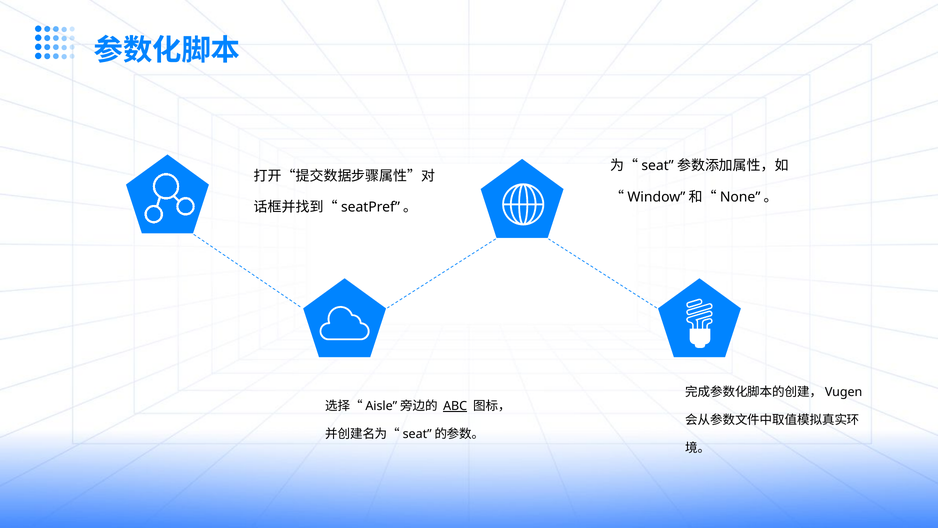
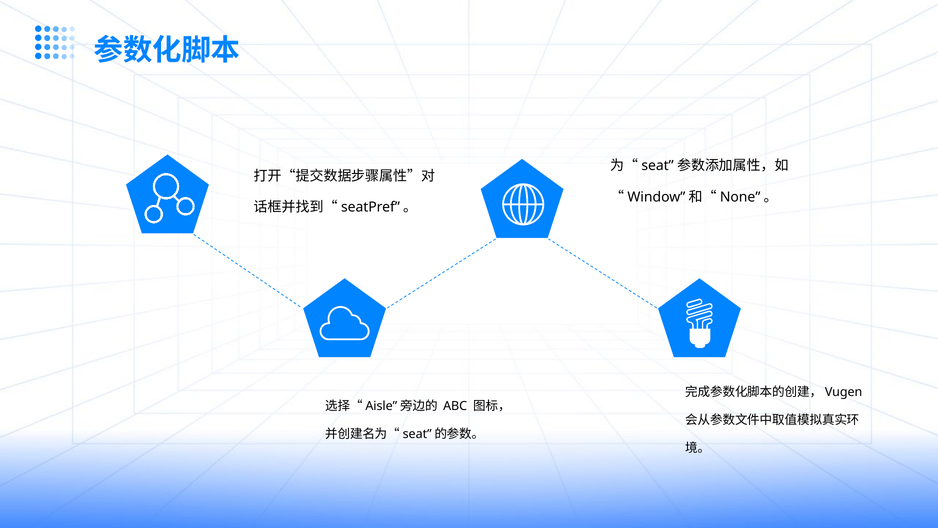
ABC underline: present -> none (455, 406)
